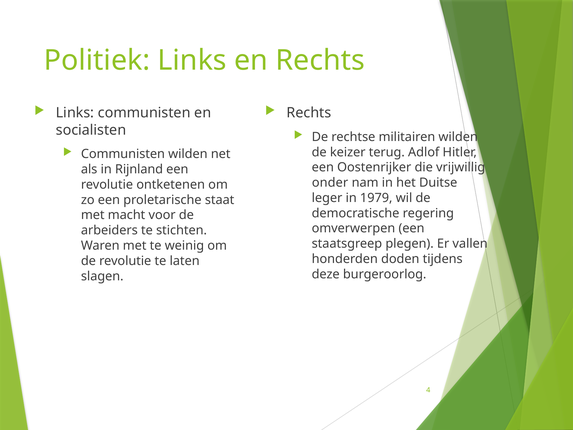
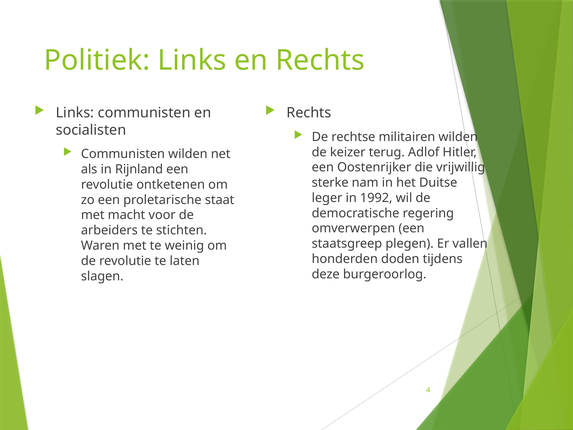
onder: onder -> sterke (330, 183)
1979: 1979 -> 1992 (376, 198)
